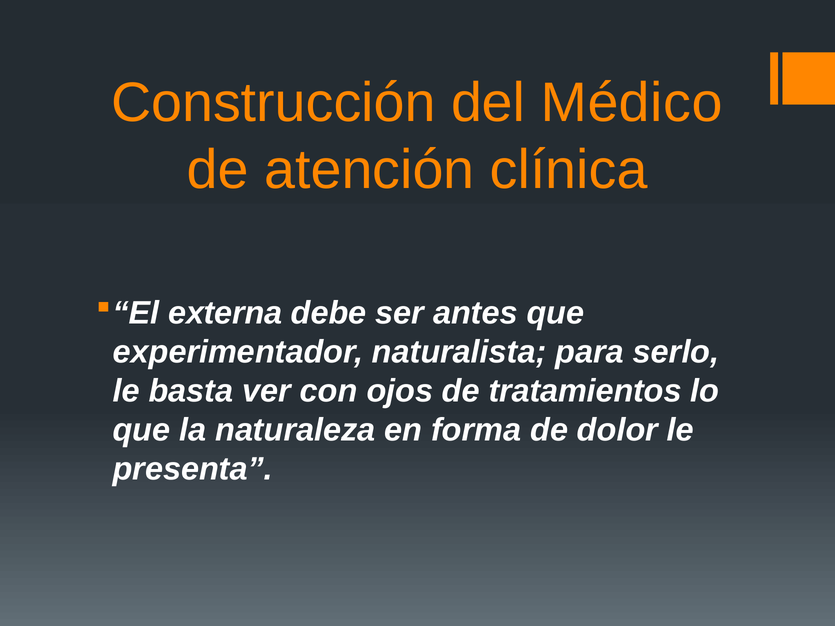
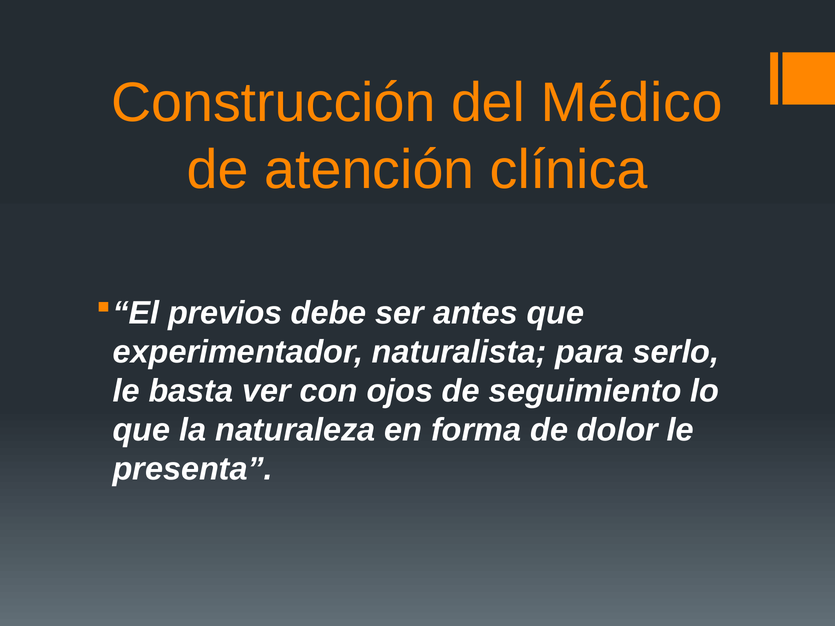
externa: externa -> previos (225, 313)
tratamientos: tratamientos -> seguimiento (585, 391)
